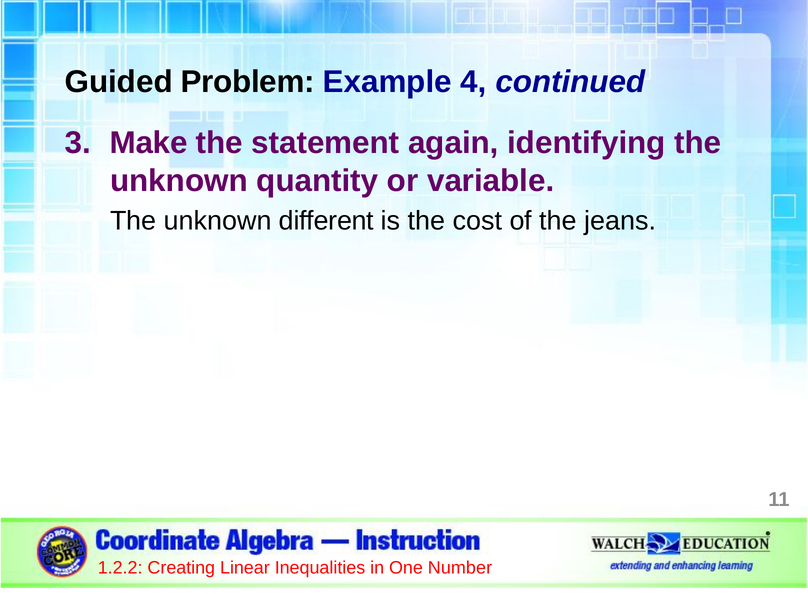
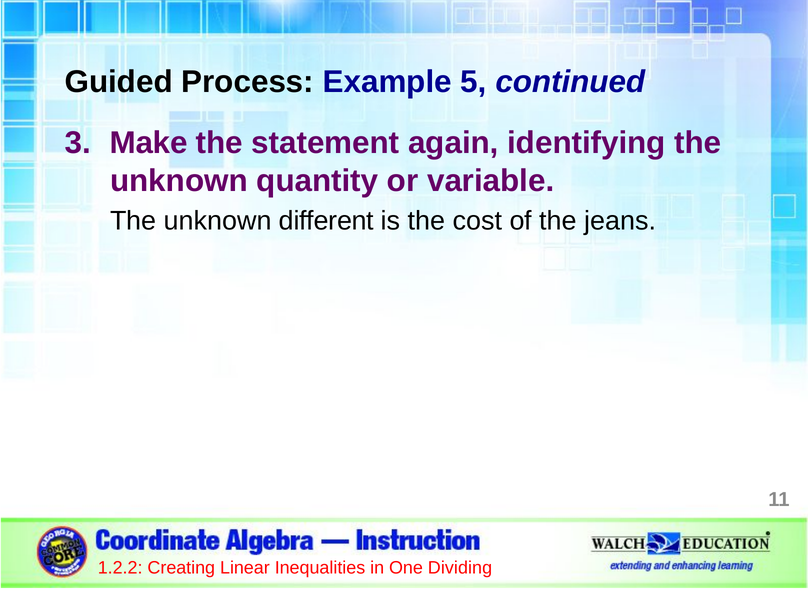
Problem: Problem -> Process (248, 82)
4: 4 -> 5 (474, 82)
Number: Number -> Dividing (460, 568)
